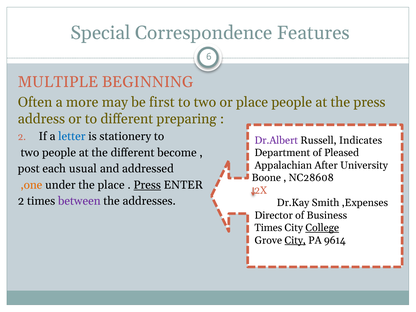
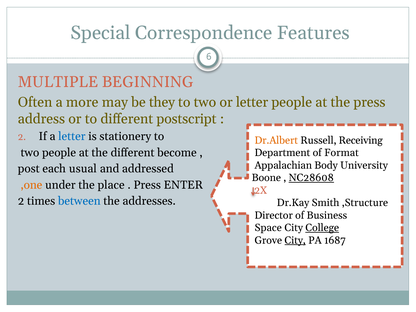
first: first -> they (162, 102)
or place: place -> letter (252, 102)
preparing: preparing -> postscript (186, 119)
Dr.Albert colour: purple -> orange (276, 140)
Indicates: Indicates -> Receiving (361, 140)
Pleased: Pleased -> Format (342, 153)
After: After -> Body (326, 165)
NC28608 underline: none -> present (311, 178)
Press underline: present -> none (147, 185)
between colour: purple -> blue (79, 201)
,Expenses: ,Expenses -> ,Structure (365, 203)
Times: Times -> Space (268, 228)
9614: 9614 -> 1687 (335, 240)
